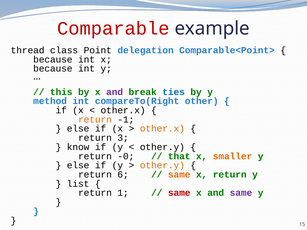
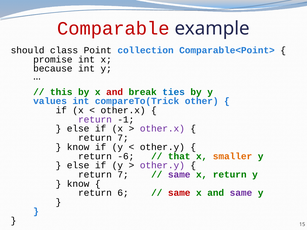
thread: thread -> should (28, 50)
delegation: delegation -> collection (146, 50)
because: because -> promise (53, 60)
and colour: purple -> red (115, 92)
method: method -> values (50, 101)
compareTo(Right: compareTo(Right -> compareTo(Trick (137, 101)
return colour: orange -> purple (95, 120)
other.x colour: orange -> purple (162, 129)
3: 3 -> 7 (123, 138)
-0: -0 -> -6 (126, 156)
other.y colour: orange -> purple (162, 166)
6: 6 -> 7 (123, 175)
same colour: orange -> purple (179, 175)
list: list -> know (78, 184)
1: 1 -> 6 (123, 193)
